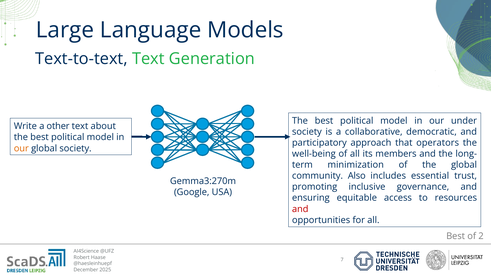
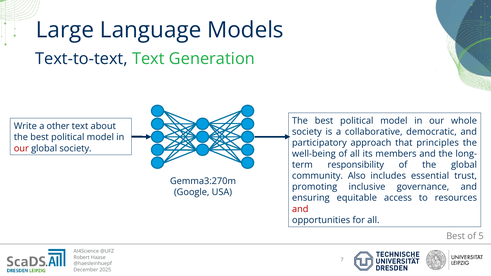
under: under -> whole (464, 121)
operators: operators -> principles (438, 143)
our colour: orange -> red (21, 148)
minimization: minimization -> responsibility (356, 165)
2: 2 -> 5 (481, 236)
